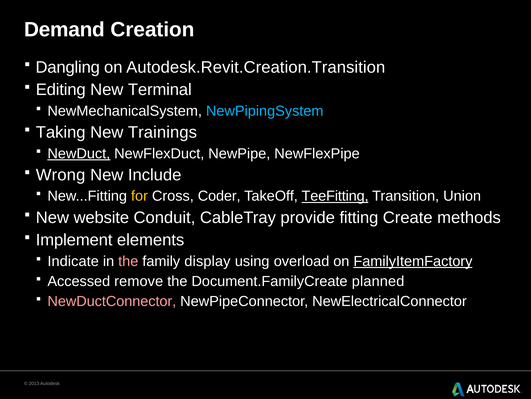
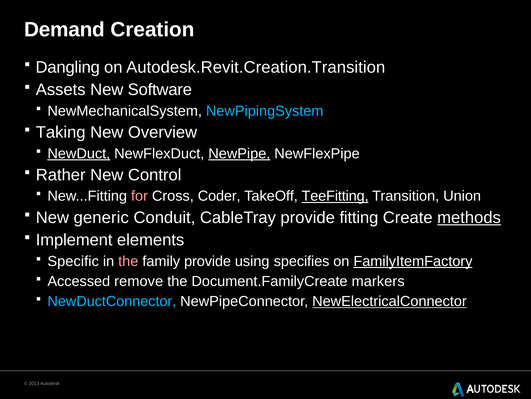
Editing: Editing -> Assets (61, 90)
Terminal: Terminal -> Software (160, 90)
Trainings: Trainings -> Overview (163, 132)
NewPipe underline: none -> present (239, 153)
Wrong: Wrong -> Rather (61, 175)
Include: Include -> Control (155, 175)
for colour: yellow -> pink (140, 196)
website: website -> generic (101, 217)
methods underline: none -> present (469, 217)
Indicate: Indicate -> Specific (73, 261)
family display: display -> provide (208, 261)
overload: overload -> specifies (302, 261)
planned: planned -> markers (378, 281)
NewDuctConnector colour: pink -> light blue (112, 301)
NewElectricalConnector underline: none -> present (389, 301)
